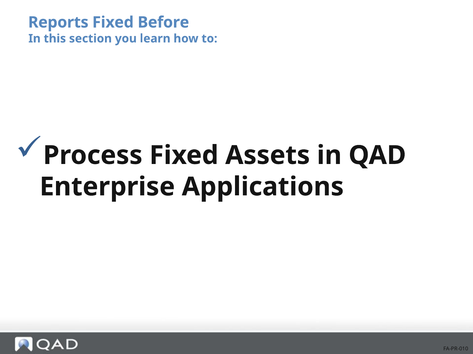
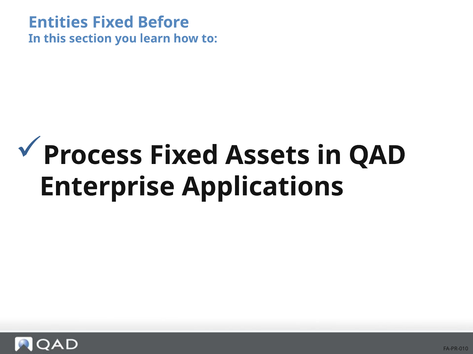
Reports: Reports -> Entities (58, 22)
